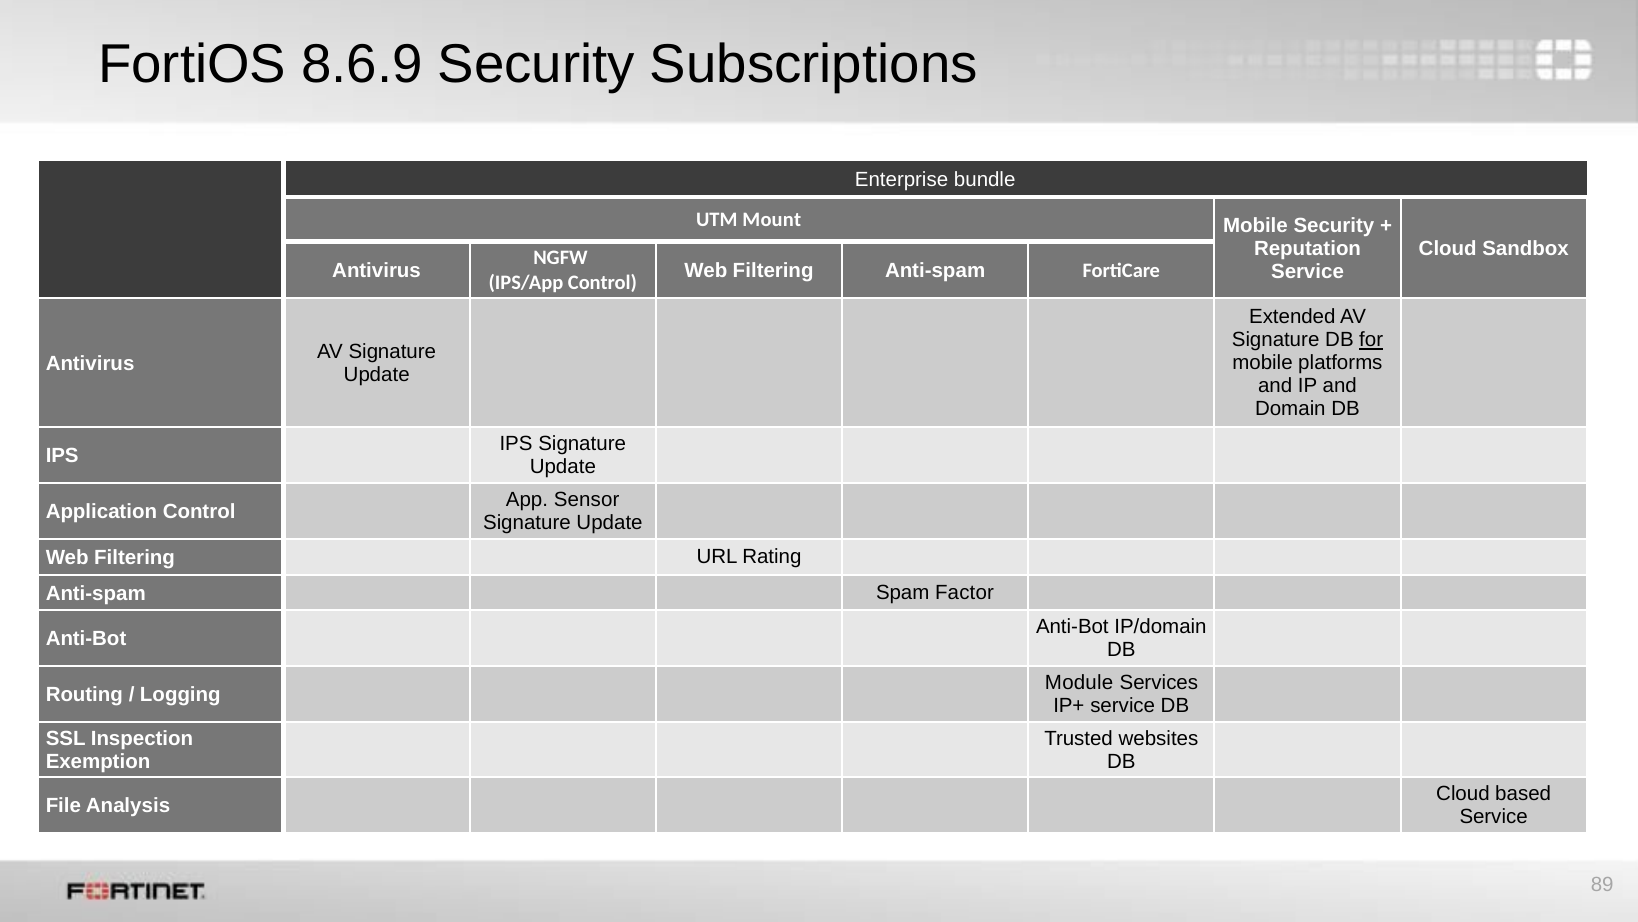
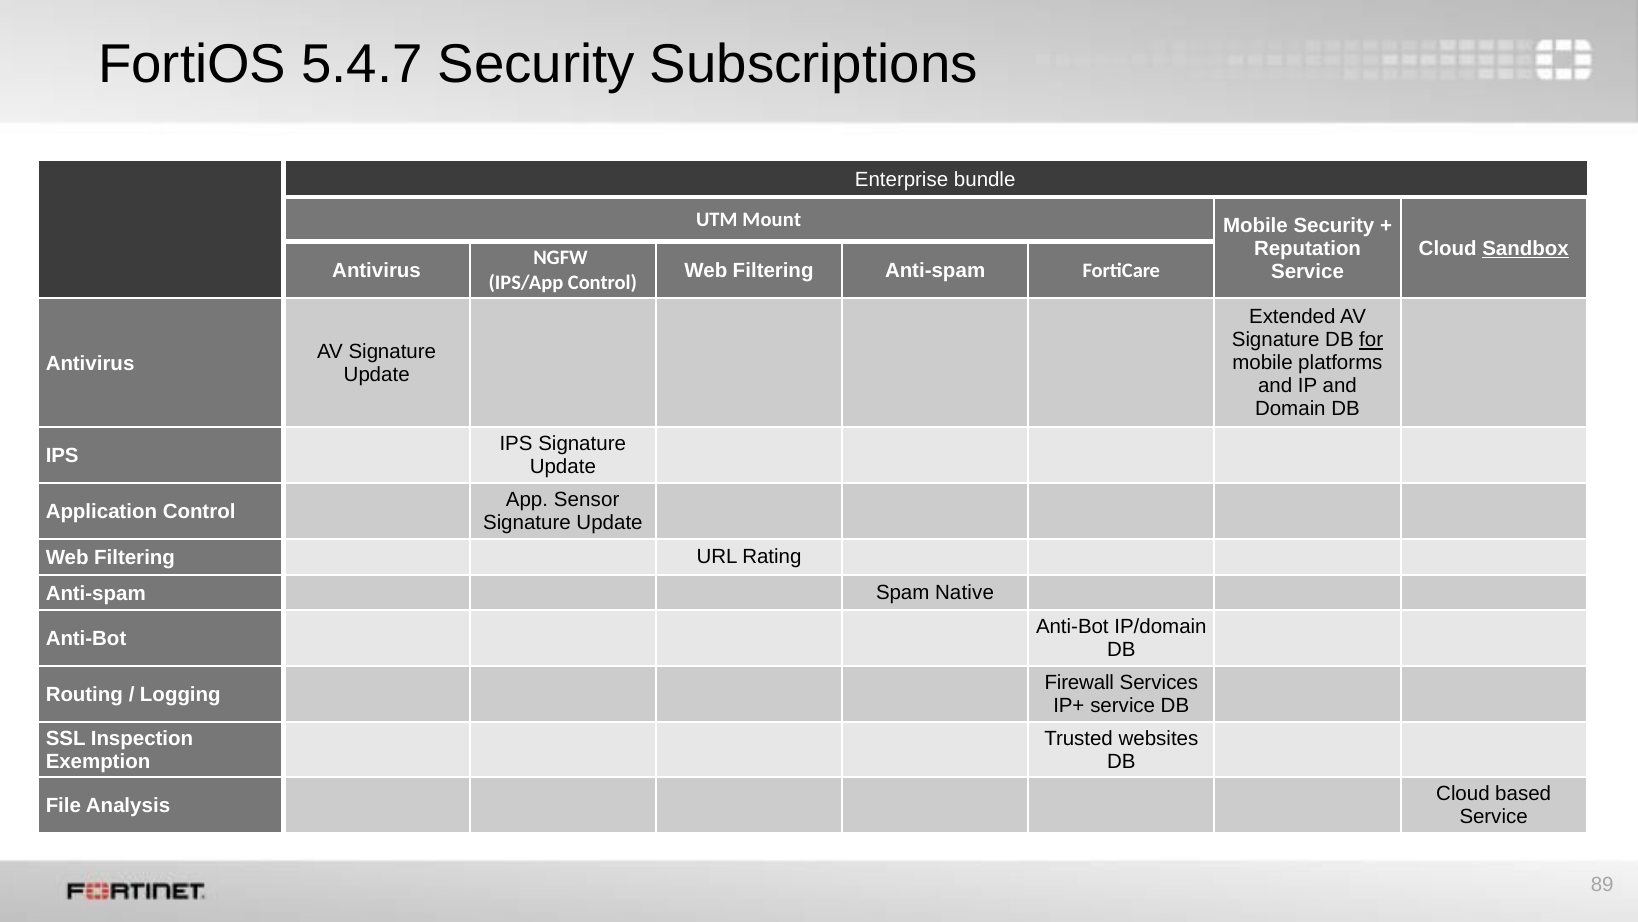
8.6.9: 8.6.9 -> 5.4.7 (362, 64)
Sandbox underline: none -> present (1526, 248)
Factor: Factor -> Native (965, 592)
Module: Module -> Firewall (1079, 682)
